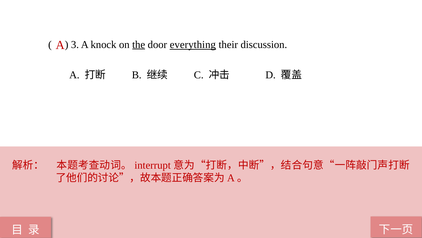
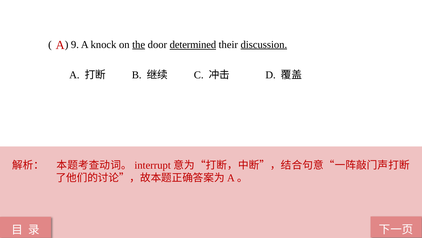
3: 3 -> 9 (75, 44)
everything: everything -> determined (193, 44)
discussion underline: none -> present (264, 44)
